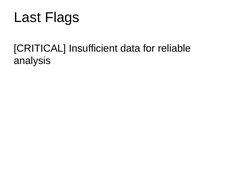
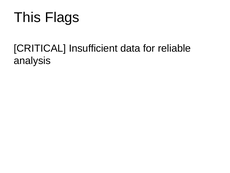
Last: Last -> This (27, 17)
